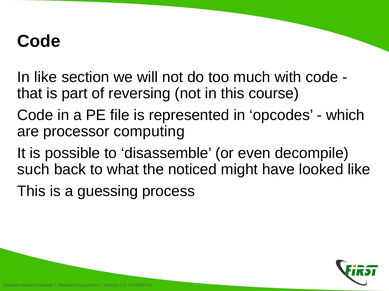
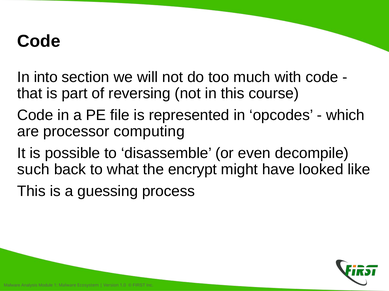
In like: like -> into (46, 77)
noticed: noticed -> encrypt (192, 170)
